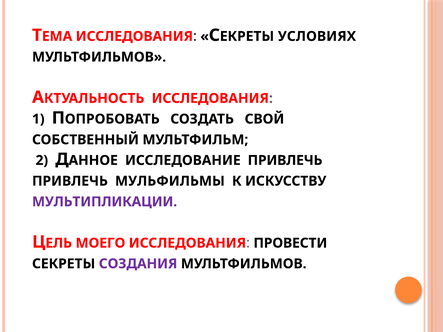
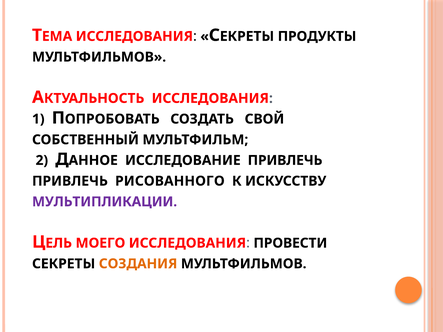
УСЛОВИЯХ: УСЛОВИЯХ -> ПРОДУКТЫ (317, 36)
МУЛЬФИЛЬМЫ: МУЛЬФИЛЬМЫ -> РИСОВАННОГО (170, 181)
СОЗДАНИЯ colour: purple -> orange (138, 264)
